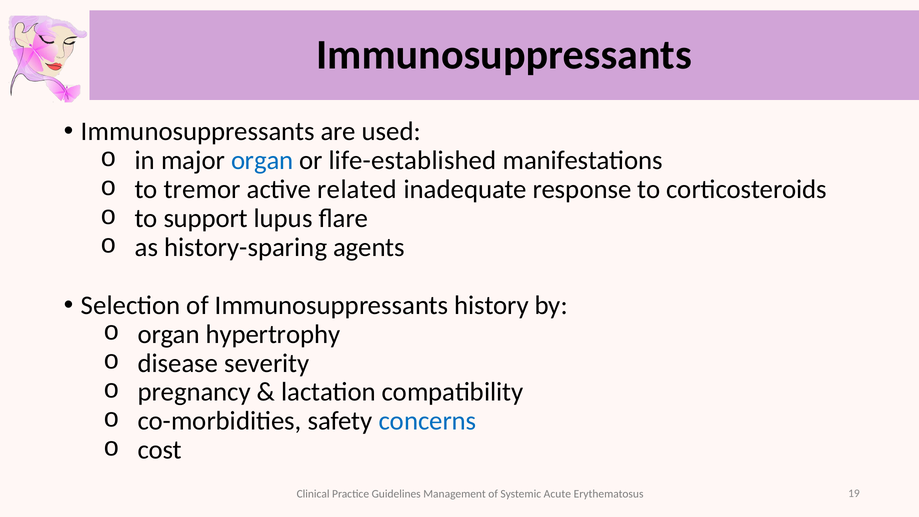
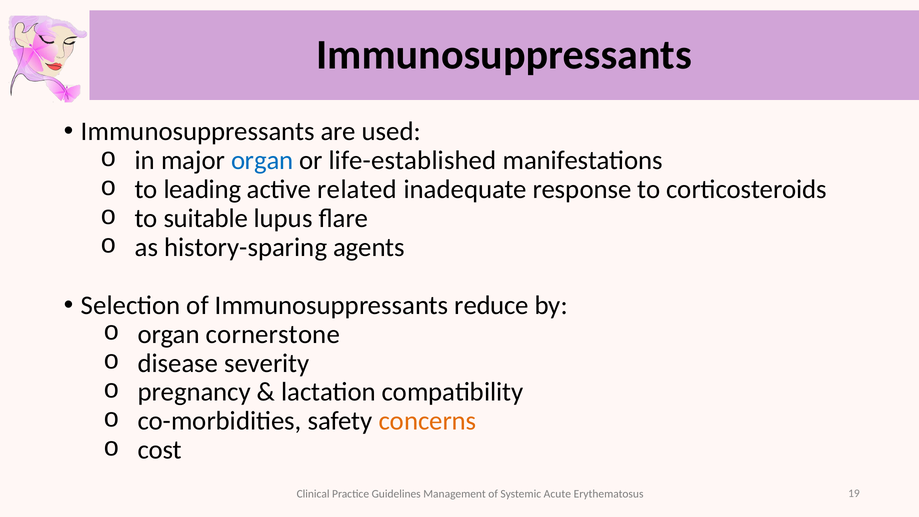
tremor: tremor -> leading (202, 189)
support: support -> suitable (206, 218)
history: history -> reduce (492, 305)
hypertrophy: hypertrophy -> cornerstone (273, 334)
concerns colour: blue -> orange (428, 421)
